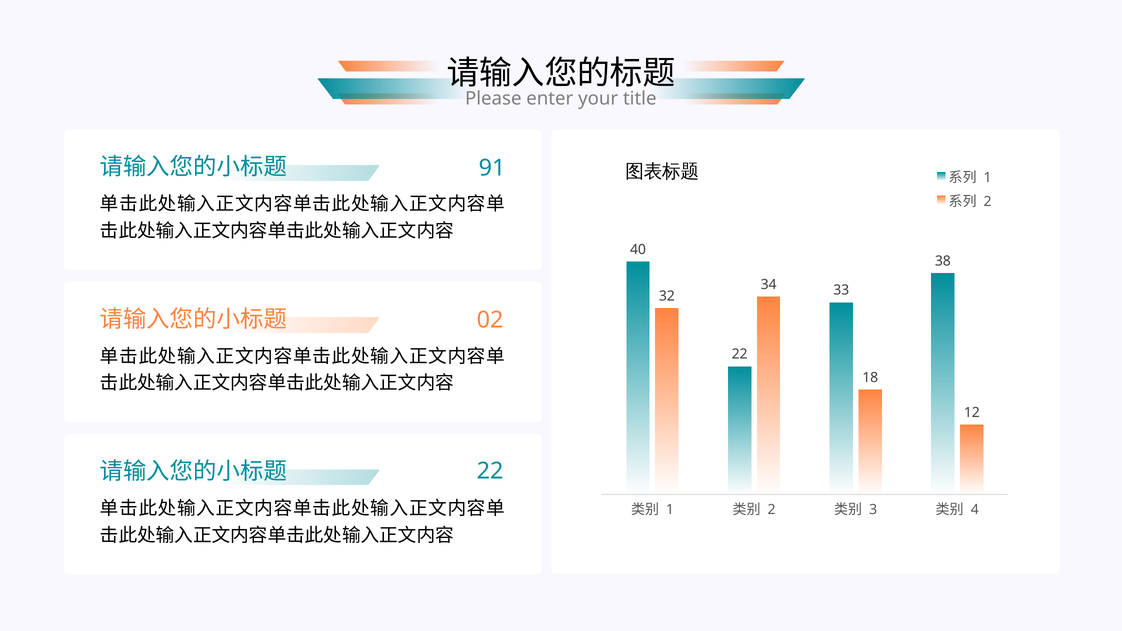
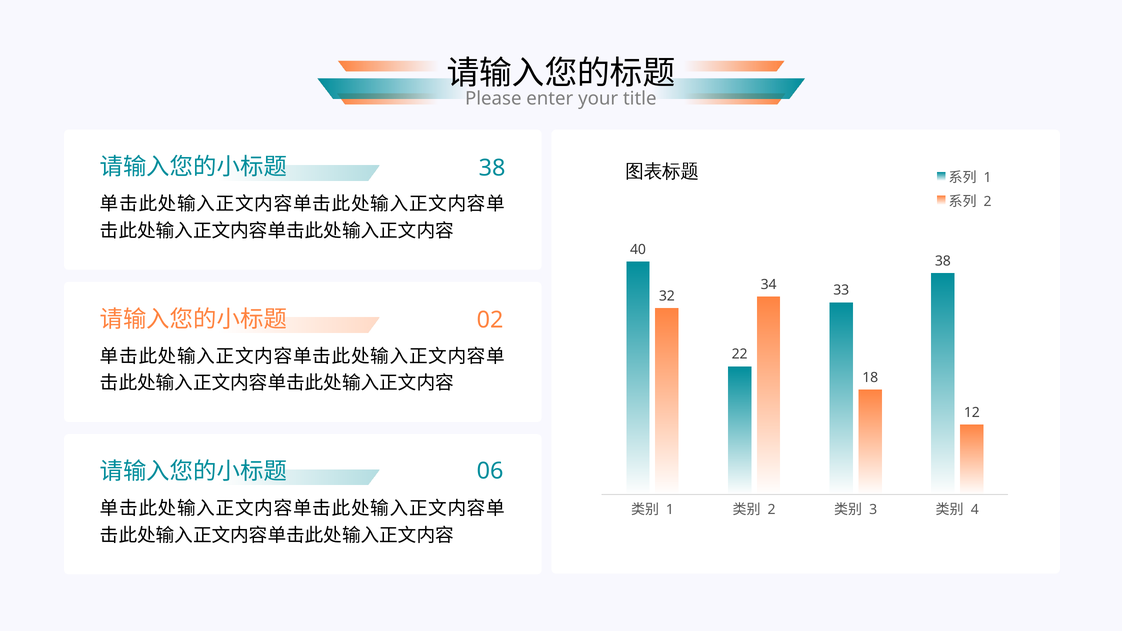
91: 91 -> 38 (492, 168)
22: 22 -> 06 (490, 471)
